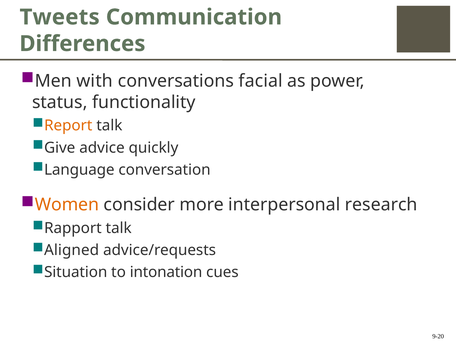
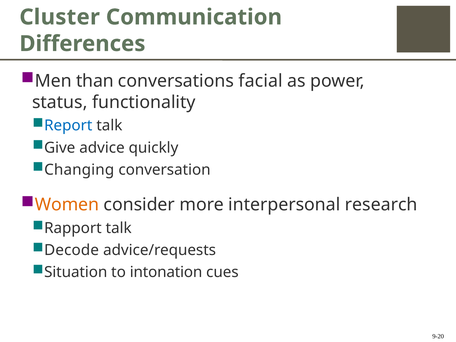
Tweets: Tweets -> Cluster (60, 17)
with: with -> than (95, 81)
Report colour: orange -> blue (68, 126)
Language: Language -> Changing (79, 170)
Aligned: Aligned -> Decode (72, 250)
